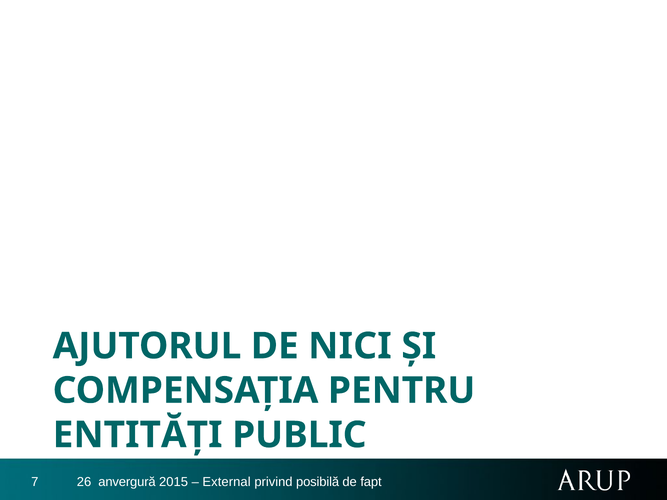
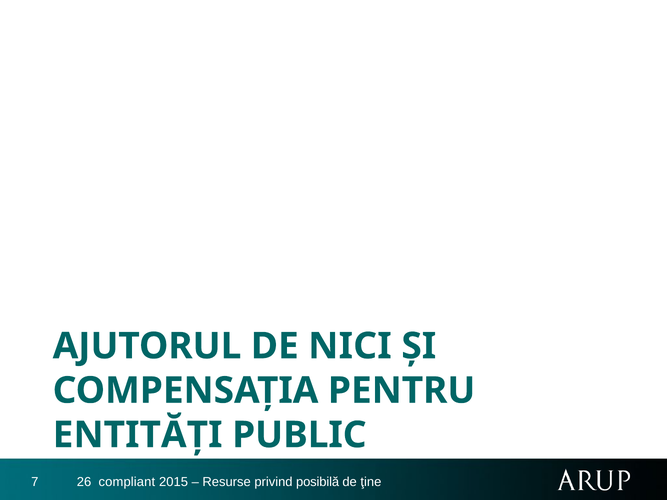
anvergură: anvergură -> compliant (127, 482)
External: External -> Resurse (227, 482)
fapt: fapt -> ţine (371, 482)
